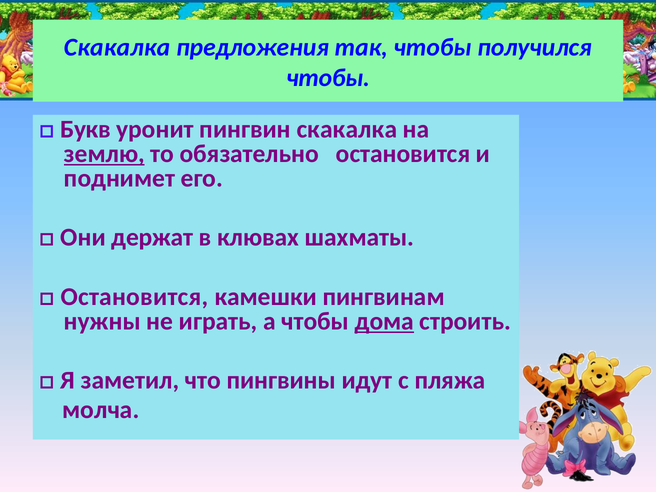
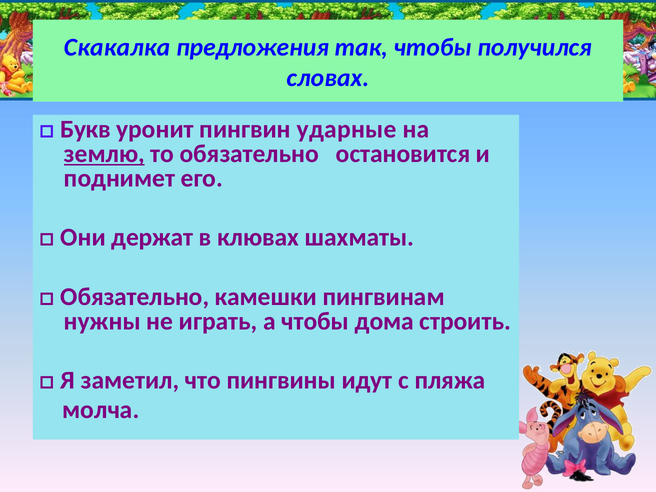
чтобы: чтобы -> словах (328, 78)
пингвин скакалка: скакалка -> ударные (347, 129)
Остановится: Остановится -> Обязательно (135, 297)
дома underline: present -> none (384, 321)
